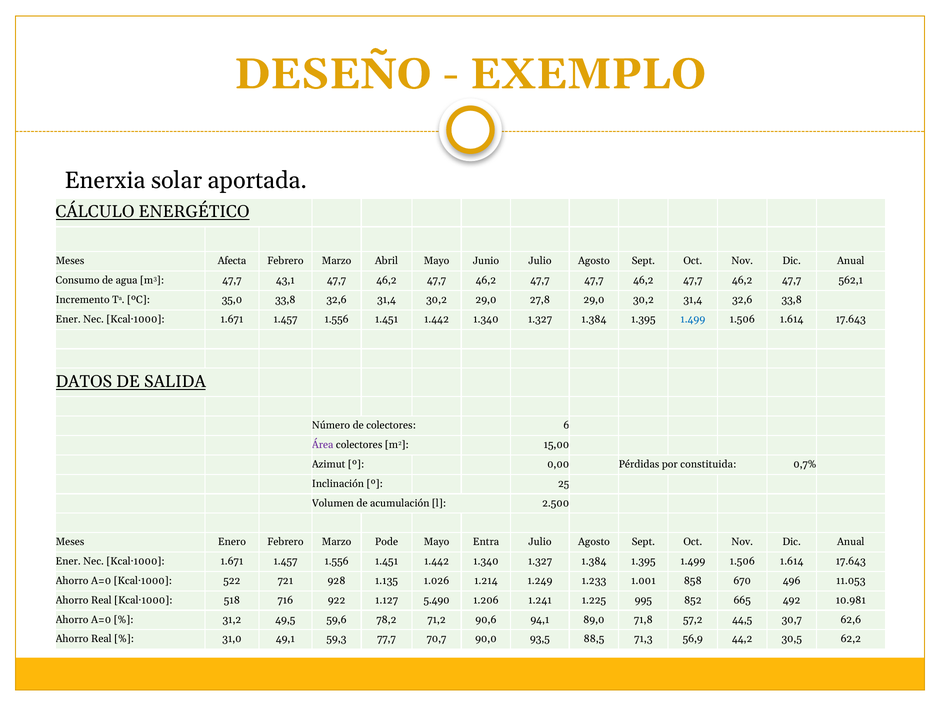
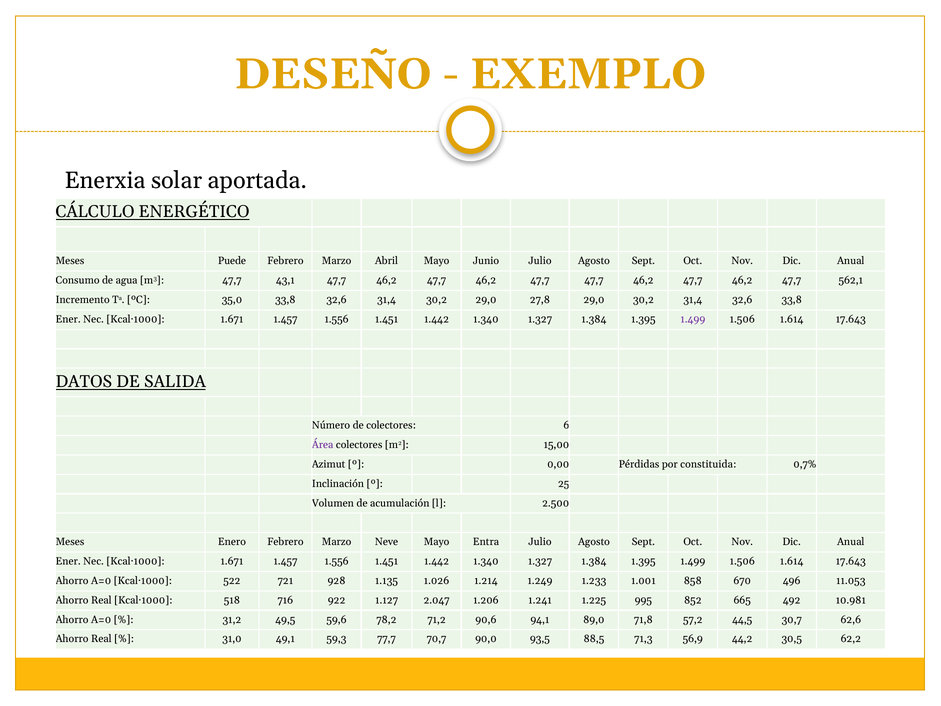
Afecta: Afecta -> Puede (232, 261)
1.499 colour: blue -> purple (693, 319)
Pode: Pode -> Neve (387, 542)
5.490: 5.490 -> 2.047 (437, 600)
